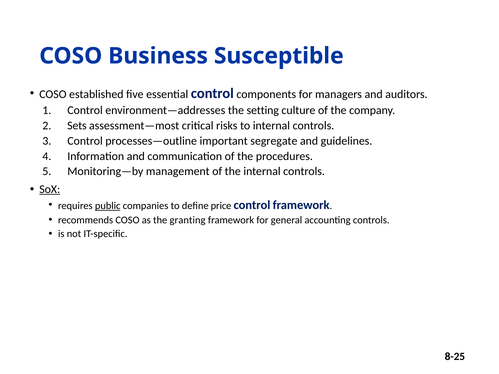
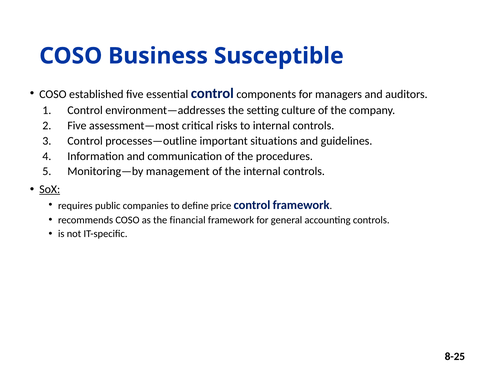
Sets: Sets -> Five (77, 126)
segregate: segregate -> situations (274, 141)
public underline: present -> none (108, 206)
granting: granting -> financial (188, 220)
